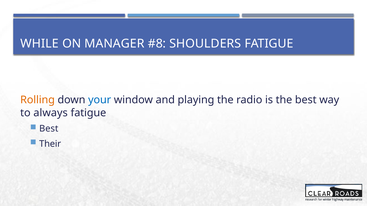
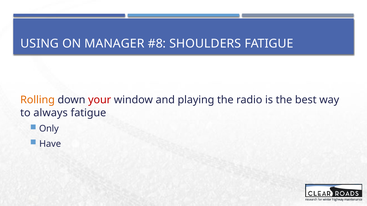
WHILE: WHILE -> USING (40, 44)
your colour: blue -> red (100, 100)
Best: Best -> Only (49, 129)
Their: Their -> Have (50, 144)
